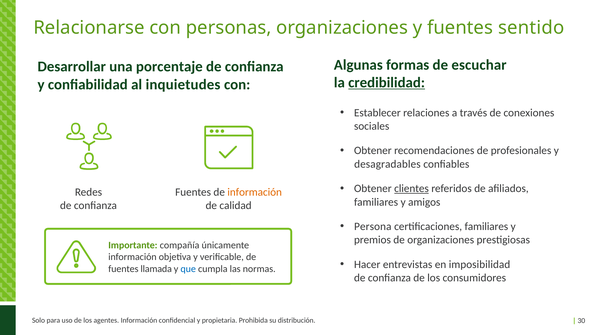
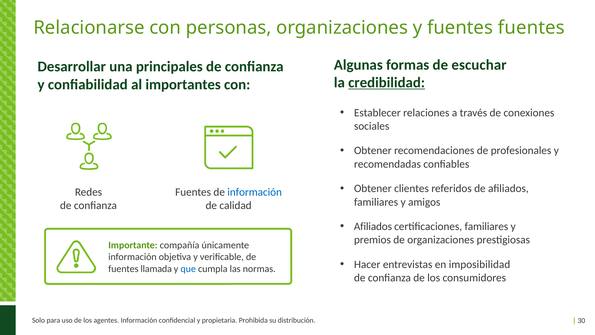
fuentes sentido: sentido -> fuentes (531, 28)
porcentaje: porcentaje -> principales (169, 67)
inquietudes: inquietudes -> importantes (183, 84)
desagradables: desagradables -> recomendadas (387, 164)
clientes underline: present -> none (412, 188)
información colour: orange -> blue (255, 192)
Persona: Persona -> Afiliados (373, 226)
